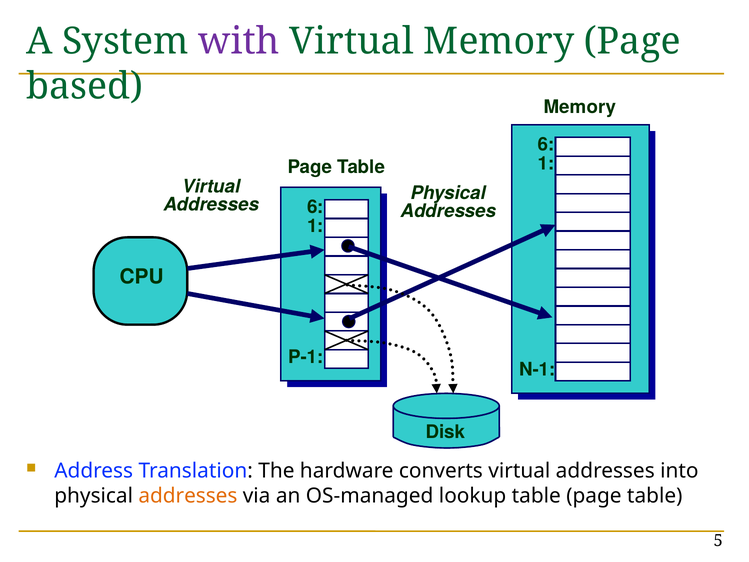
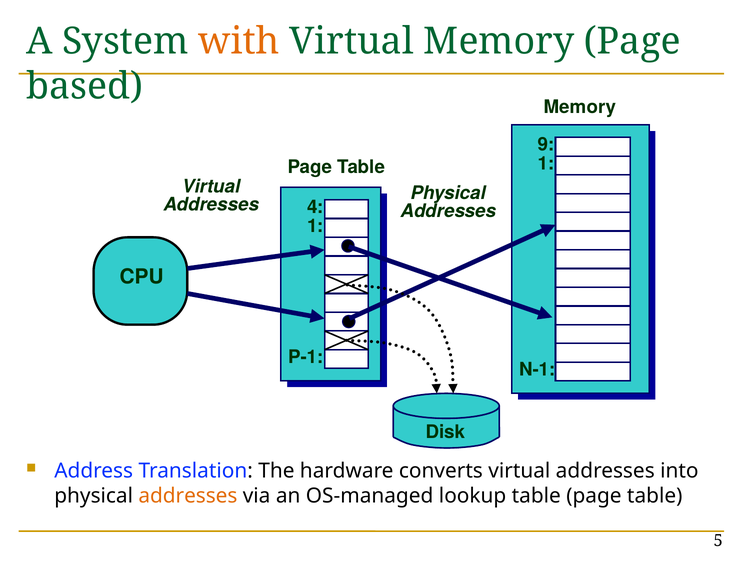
with colour: purple -> orange (239, 41)
6: 6 -> 9 (546, 145)
6: 6 -> 4 (315, 207)
